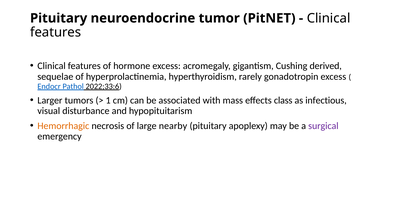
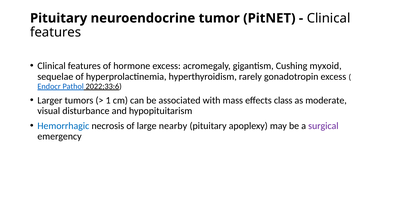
derived: derived -> myxoid (326, 66)
infectious: infectious -> moderate (326, 100)
Hemorrhagic colour: orange -> blue (63, 126)
